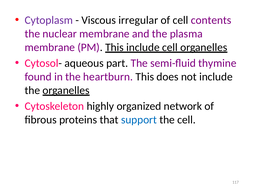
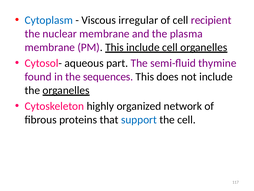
Cytoplasm colour: purple -> blue (49, 20)
contents: contents -> recipient (211, 20)
heartburn: heartburn -> sequences (108, 77)
